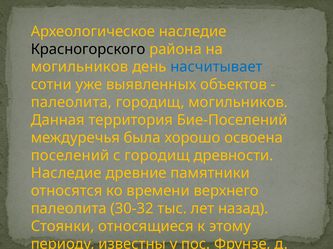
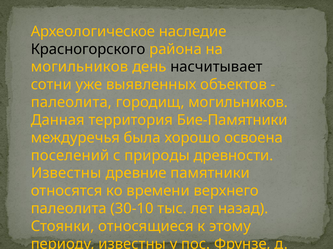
насчитывает colour: blue -> black (216, 67)
Бие-Поселений: Бие-Поселений -> Бие-Памятники (232, 120)
с городищ: городищ -> природы (157, 156)
Наследие: Наследие -> Известны (66, 174)
30-32: 30-32 -> 30-10 (132, 209)
